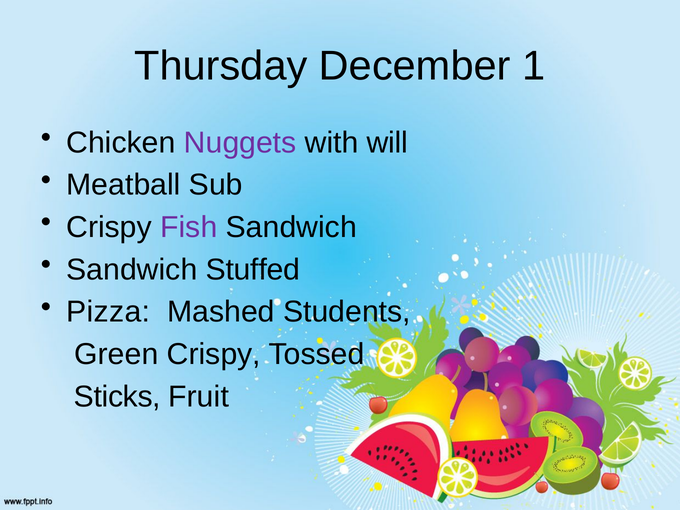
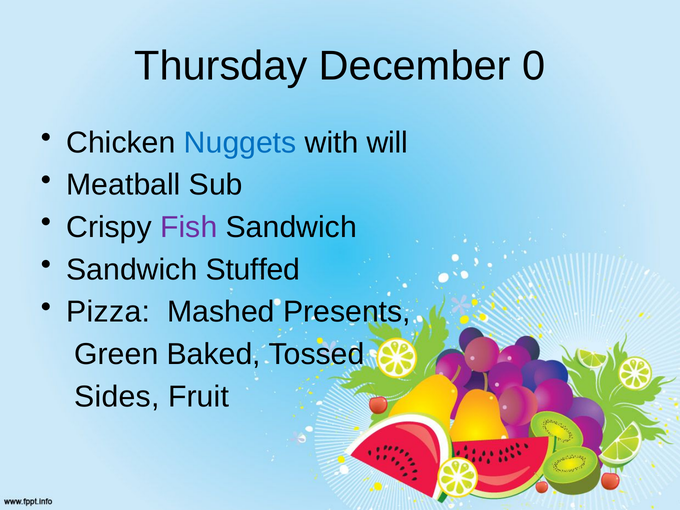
1: 1 -> 0 (534, 66)
Nuggets colour: purple -> blue (240, 143)
Students: Students -> Presents (347, 312)
Green Crispy: Crispy -> Baked (214, 354)
Sticks: Sticks -> Sides (117, 397)
